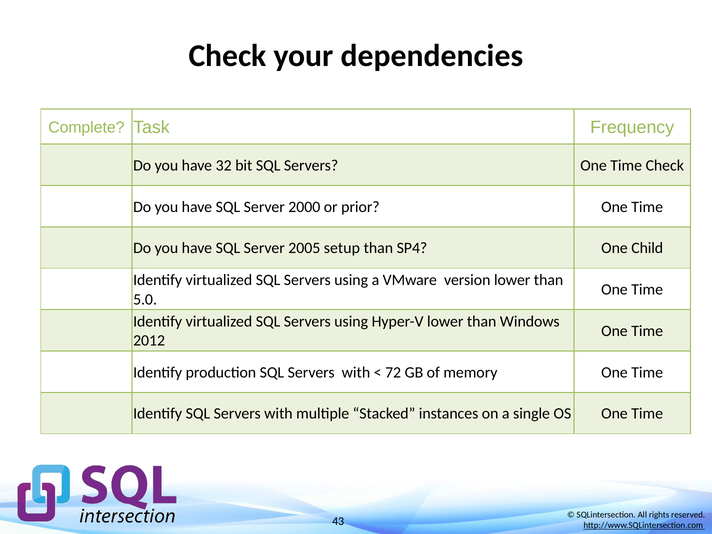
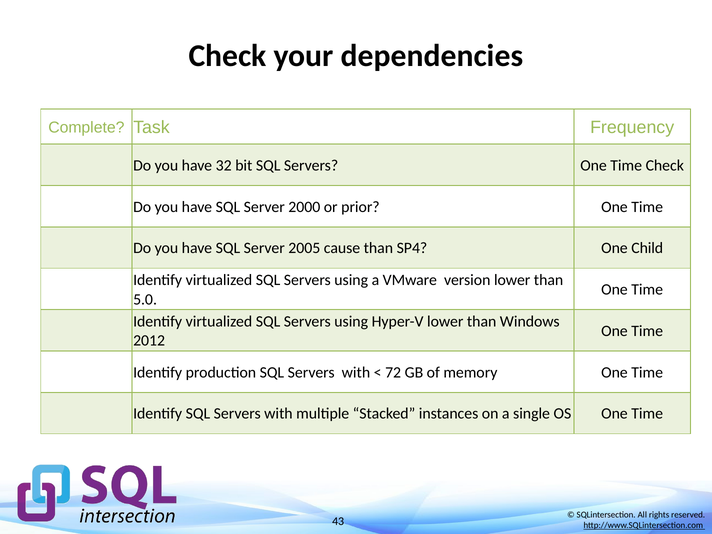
setup: setup -> cause (342, 248)
